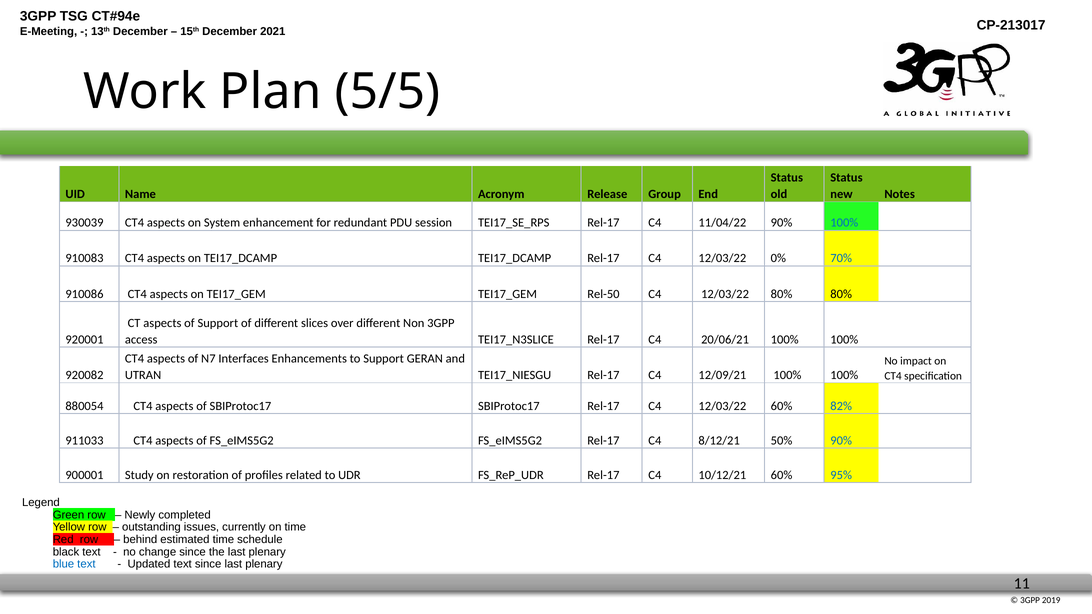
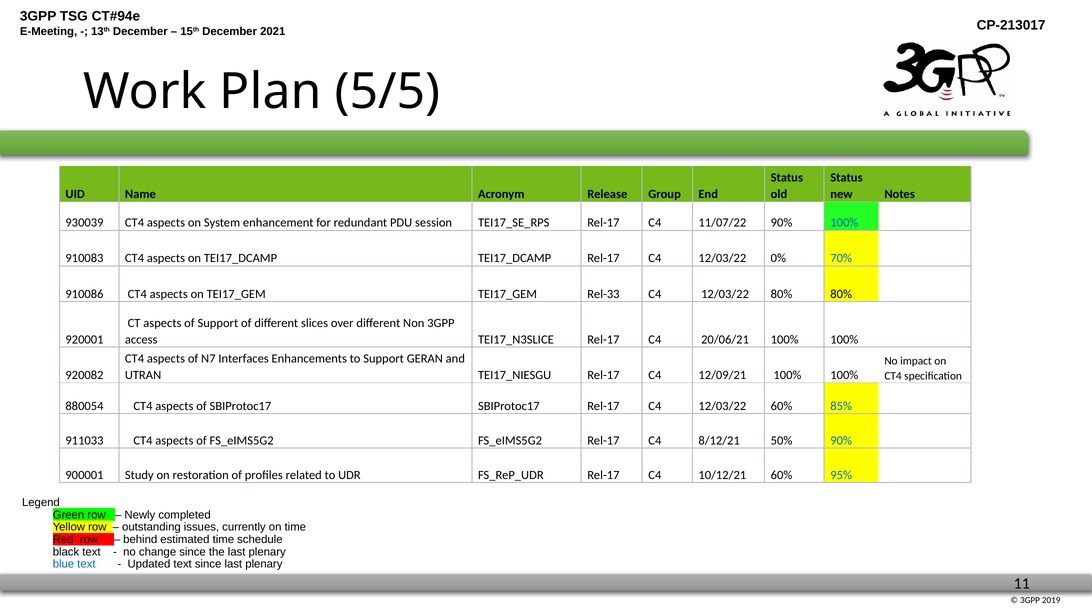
11/04/22: 11/04/22 -> 11/07/22 (722, 223)
Rel-50: Rel-50 -> Rel-33 (603, 294)
82%: 82% -> 85% (841, 406)
